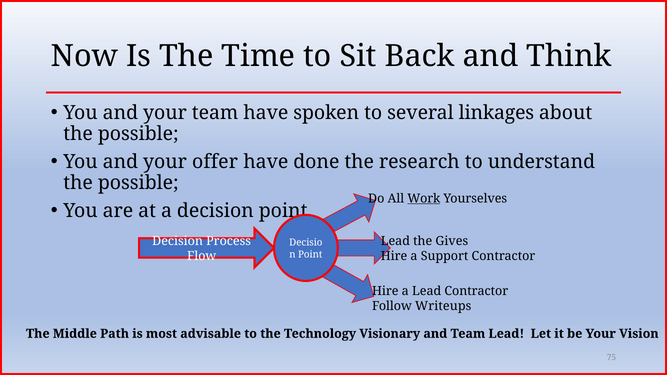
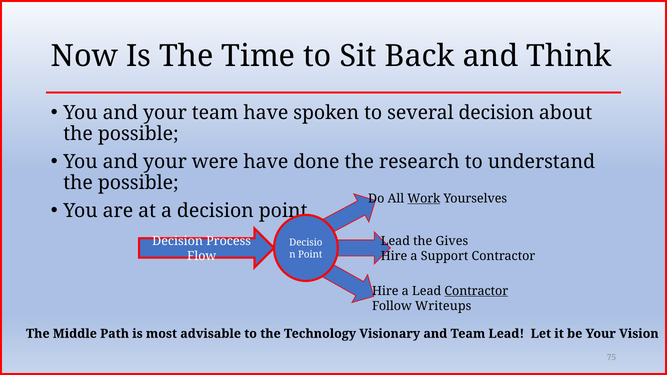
several linkages: linkages -> decision (496, 113)
offer: offer -> were (215, 162)
Contractor underline: none -> present (476, 291)
